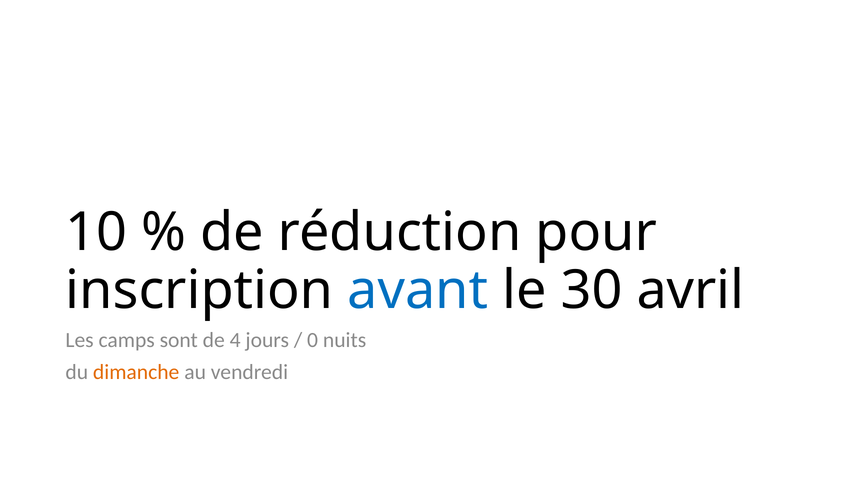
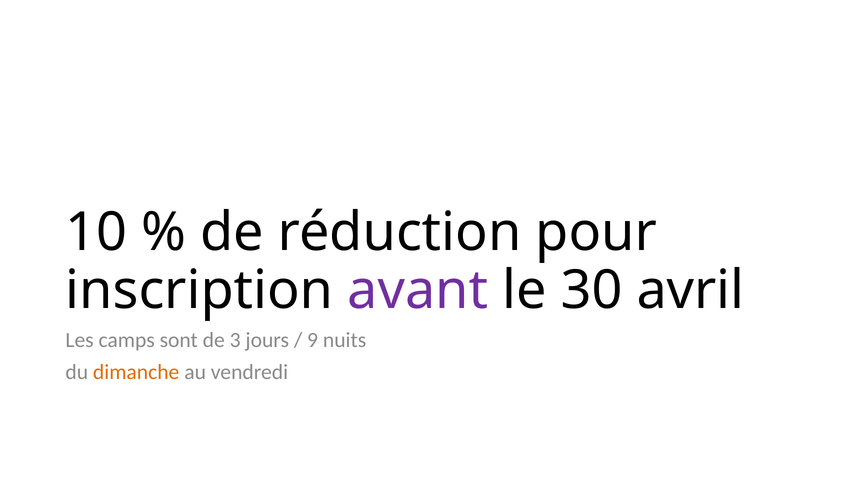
avant colour: blue -> purple (418, 291)
4: 4 -> 3 (235, 340)
0: 0 -> 9 (313, 340)
